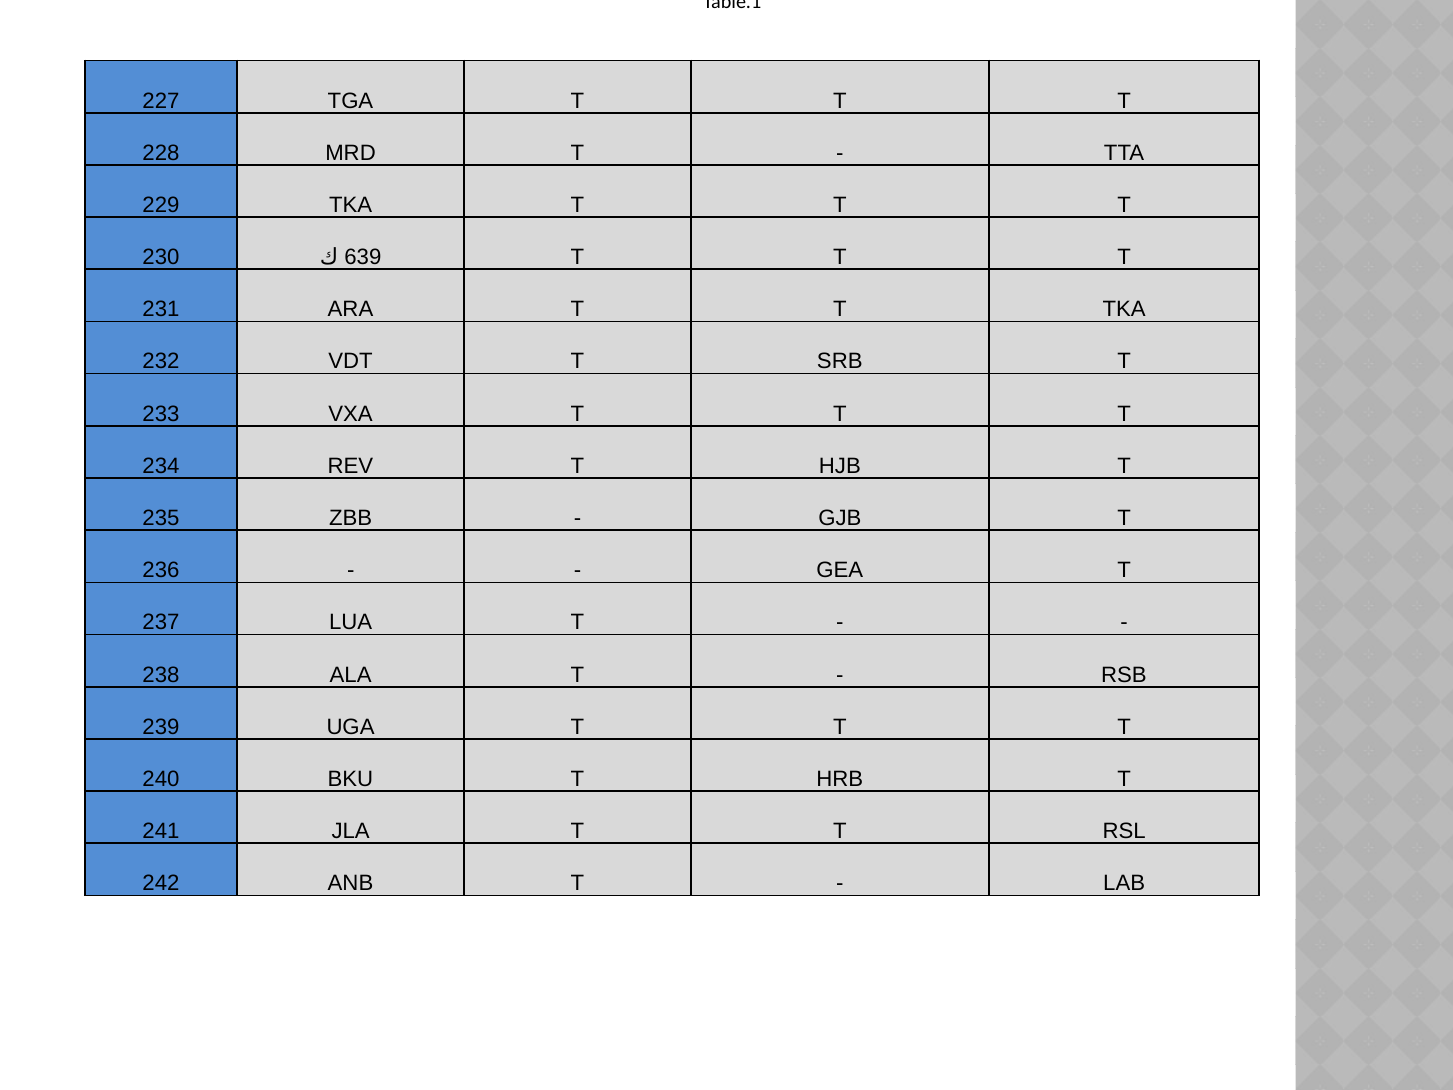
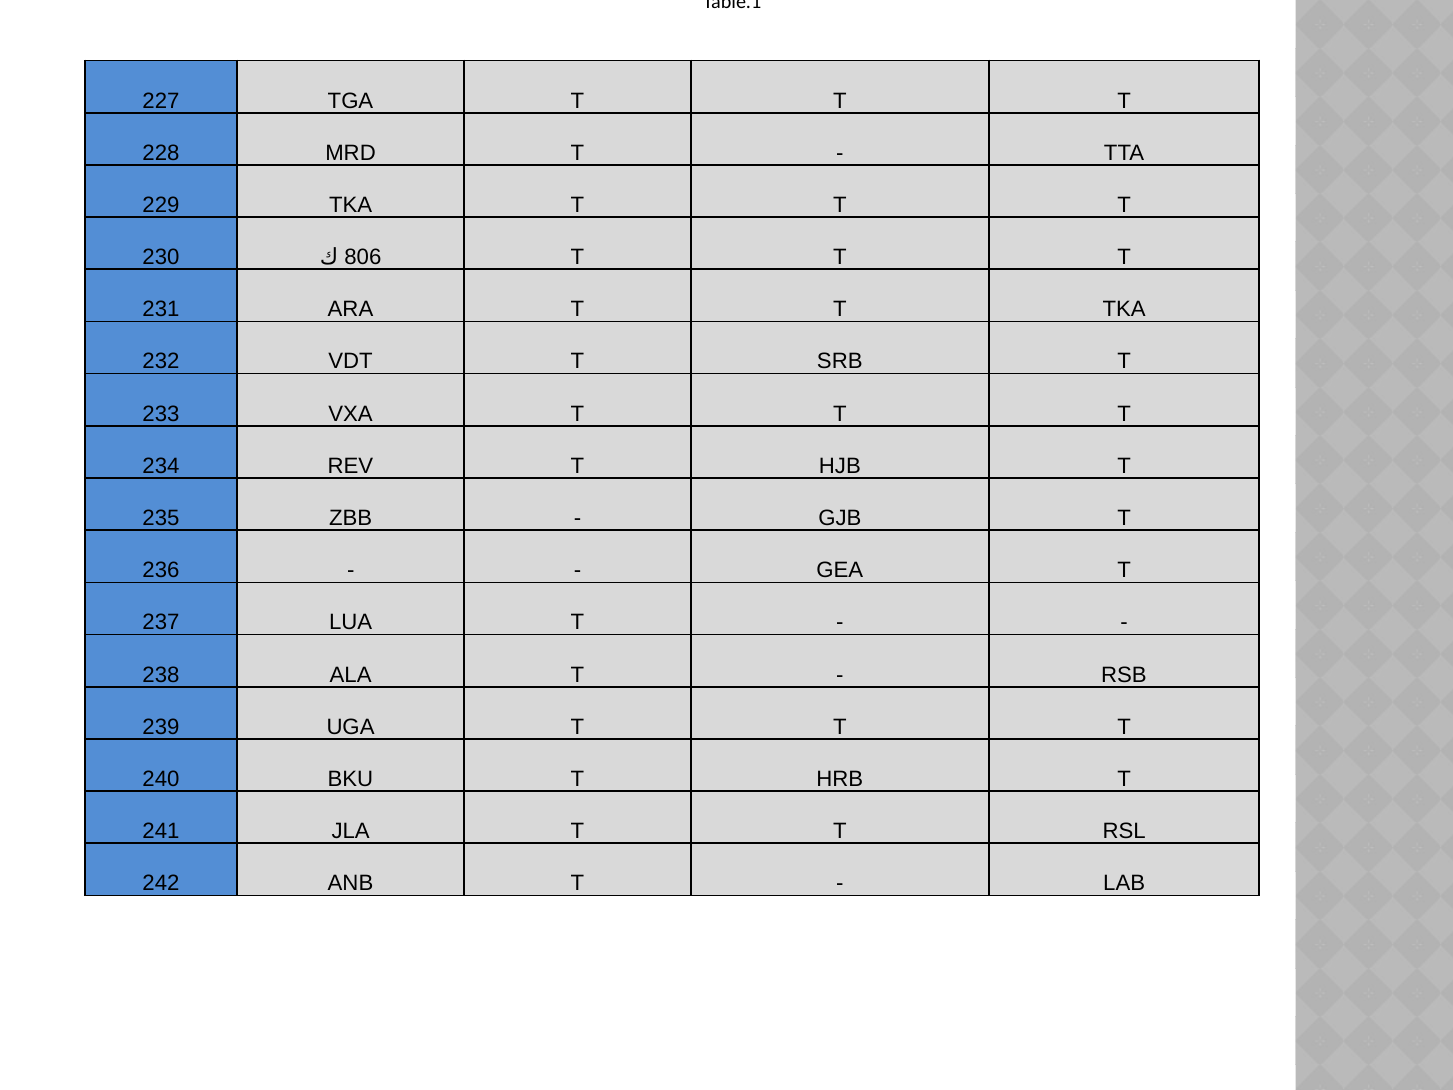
639: 639 -> 806 (363, 257)
